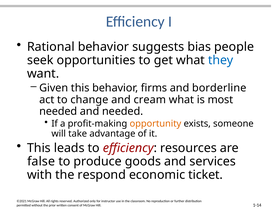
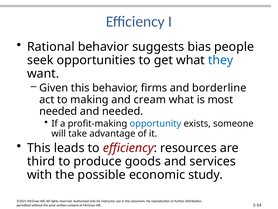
change: change -> making (89, 99)
opportunity colour: orange -> blue (155, 123)
false: false -> third (41, 161)
respond: respond -> possible (102, 174)
ticket: ticket -> study (206, 174)
